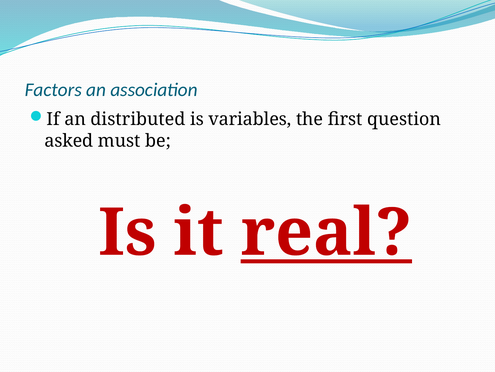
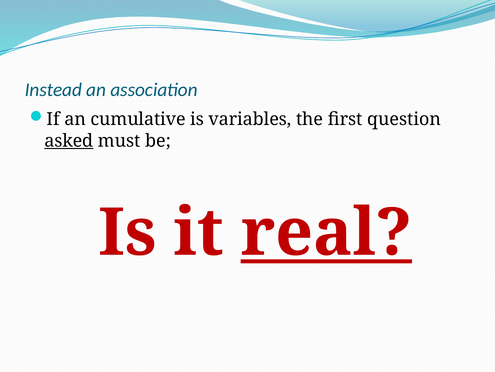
Factors: Factors -> Instead (53, 90)
distributed: distributed -> cumulative (138, 119)
asked underline: none -> present (69, 141)
